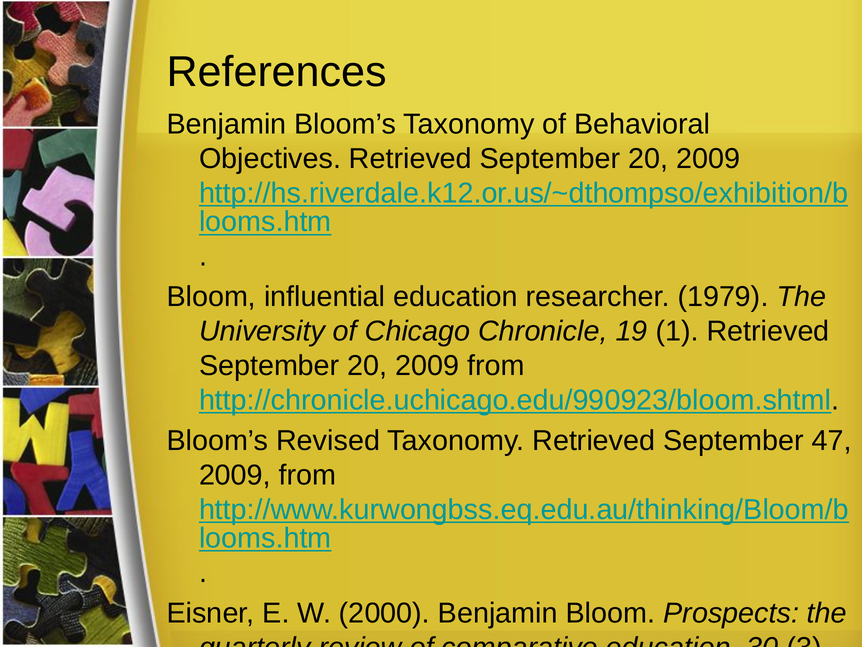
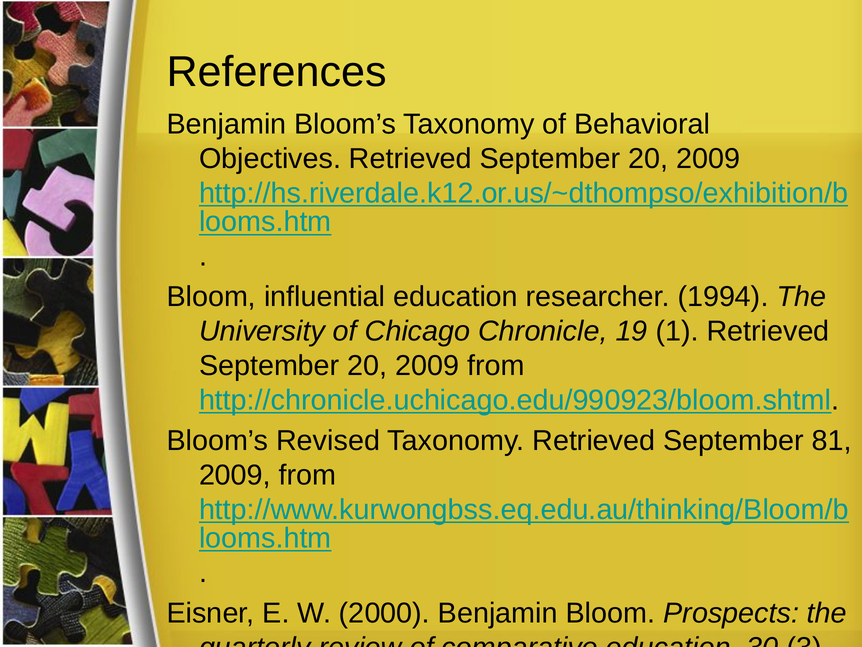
1979: 1979 -> 1994 (723, 297)
47: 47 -> 81 (832, 440)
